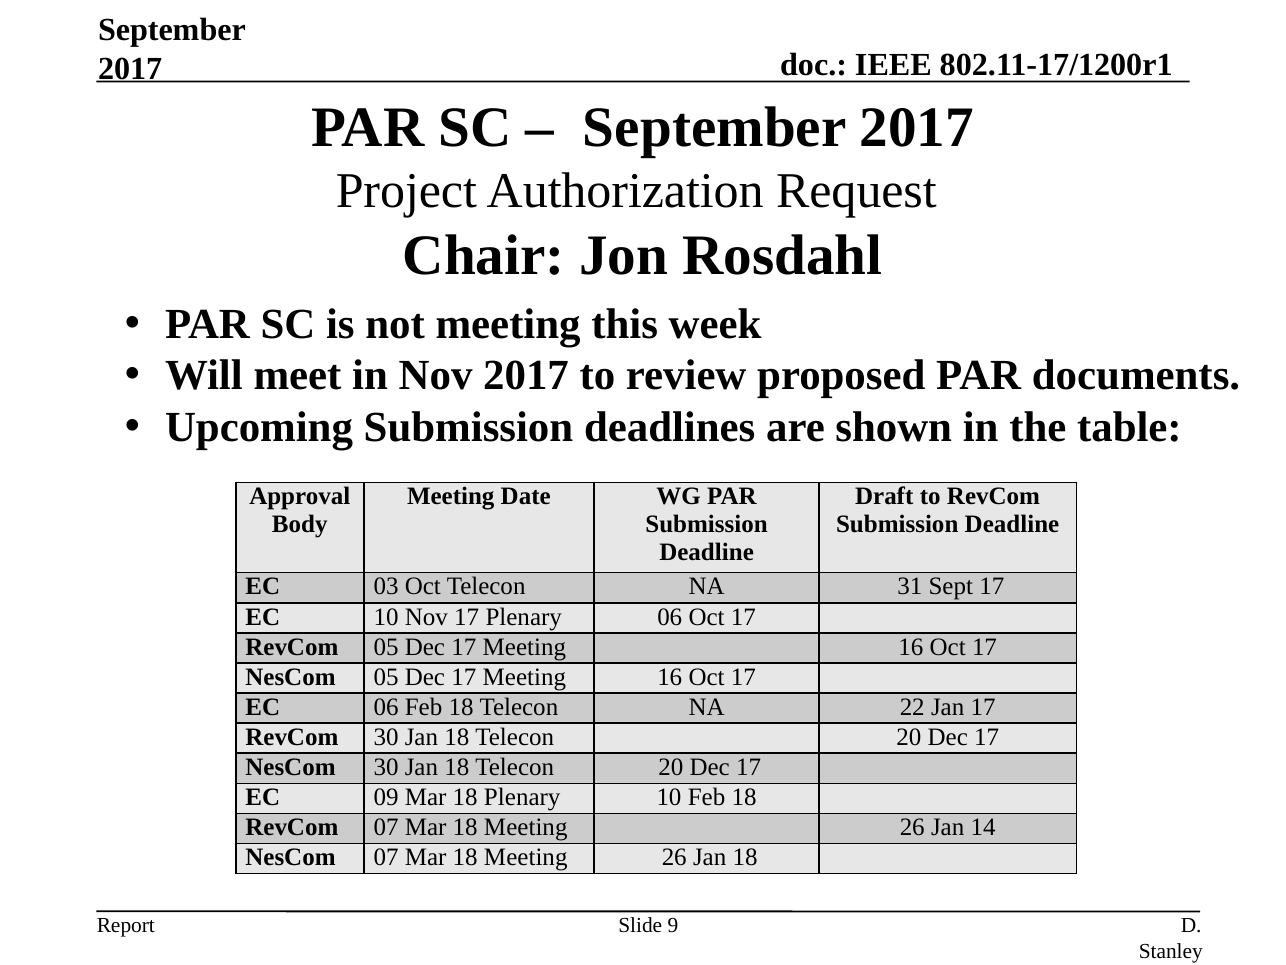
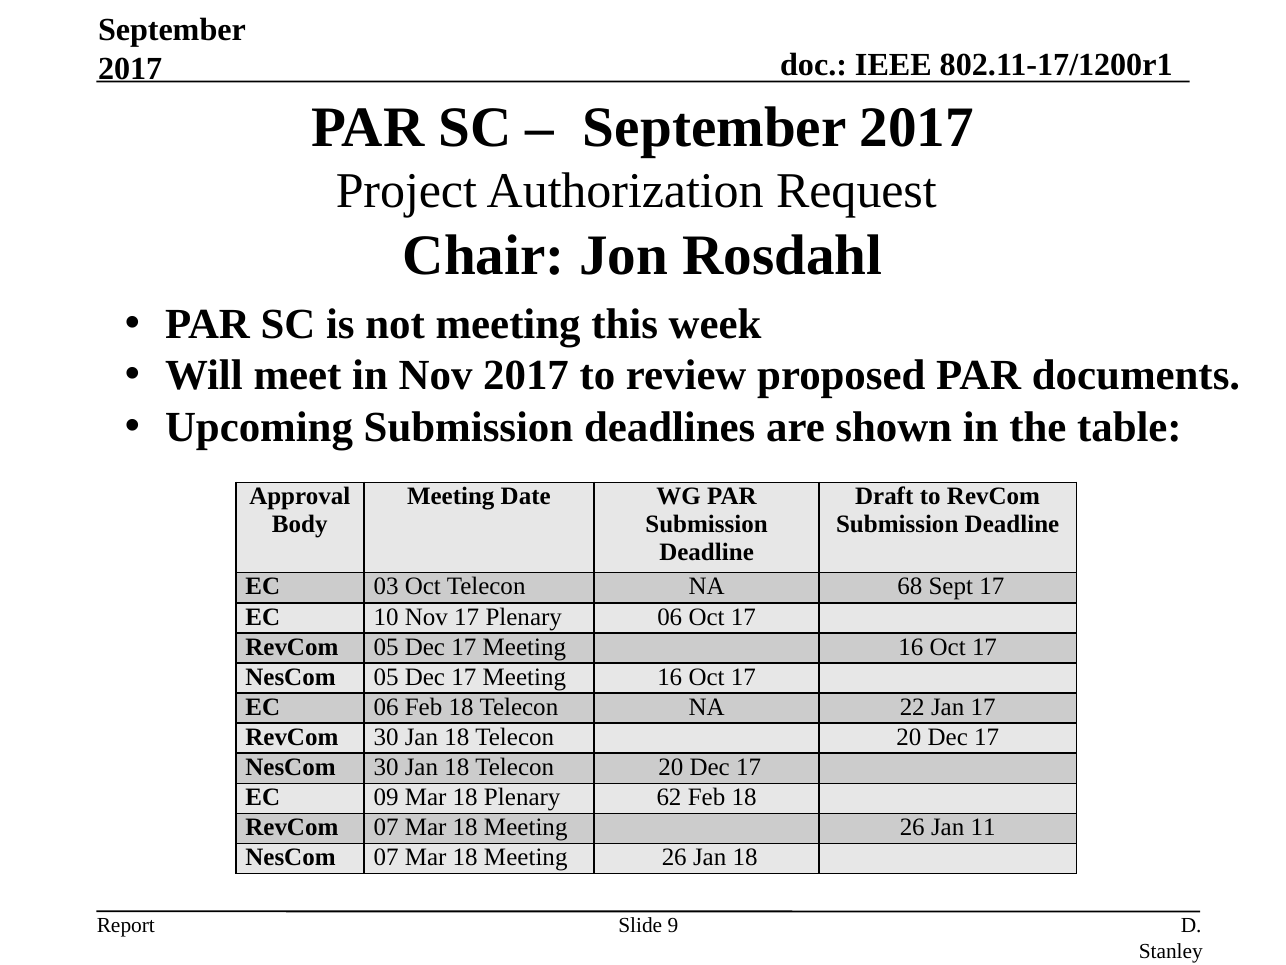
31: 31 -> 68 (910, 586)
Plenary 10: 10 -> 62 (669, 797)
14: 14 -> 11 (983, 827)
